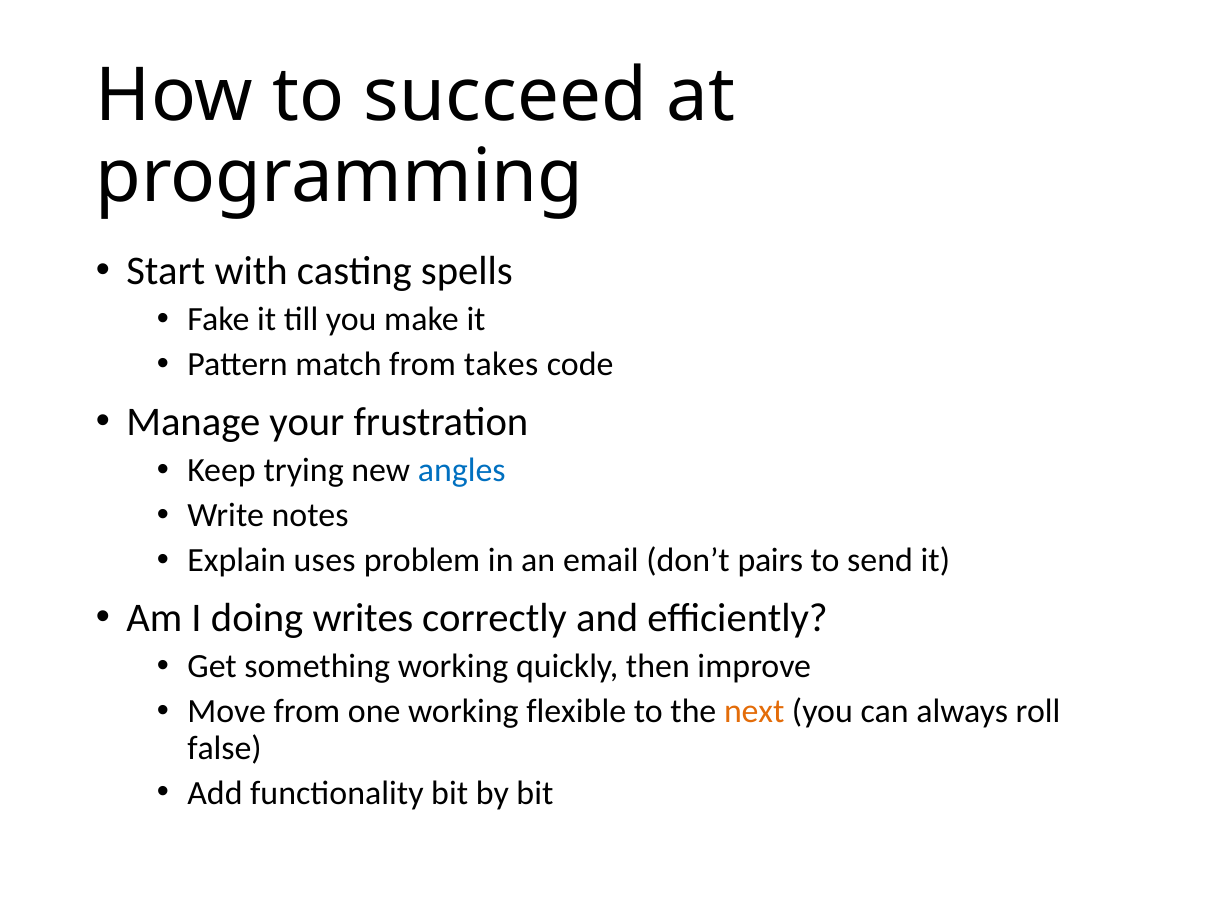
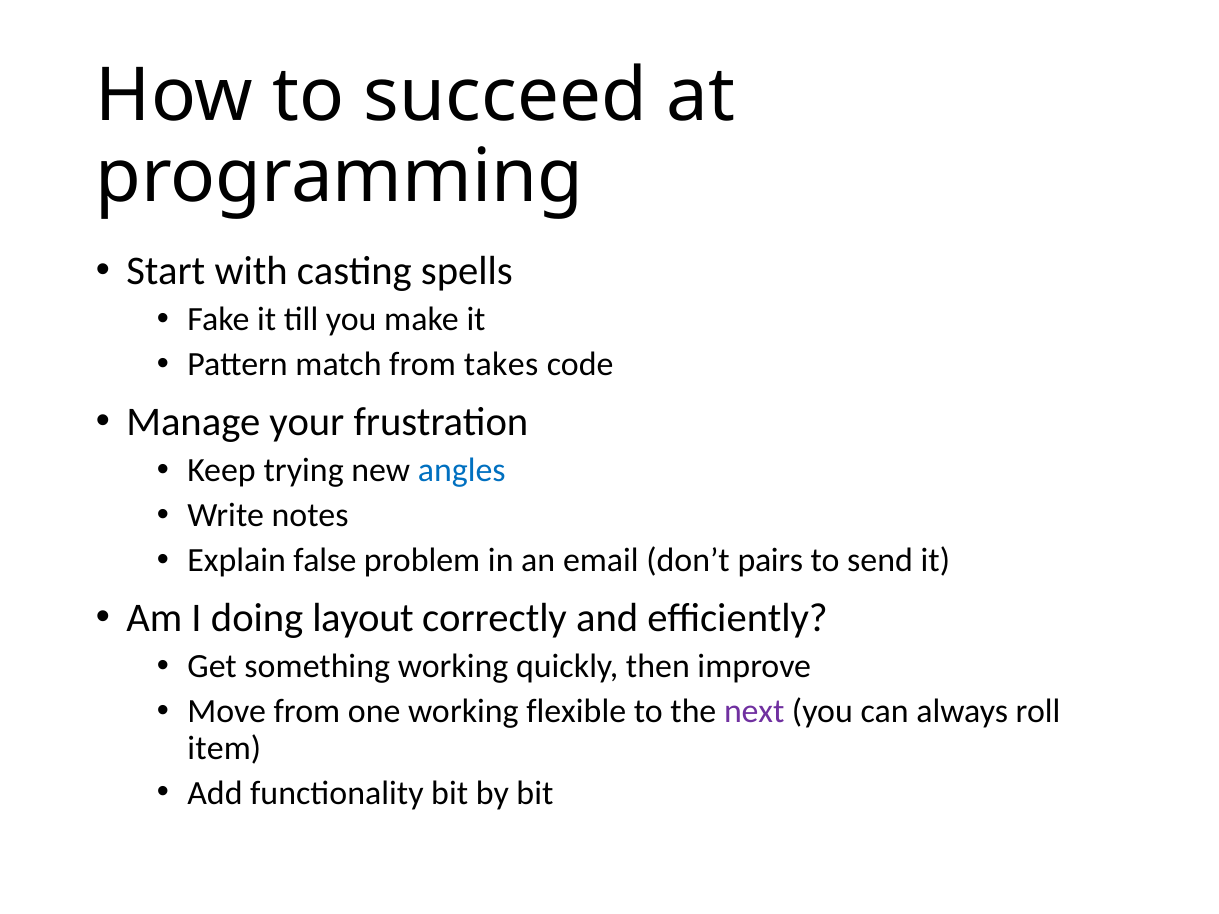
uses: uses -> false (325, 561)
writes: writes -> layout (363, 618)
next colour: orange -> purple (754, 712)
false: false -> item (224, 748)
